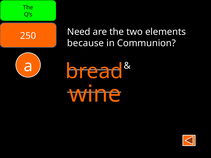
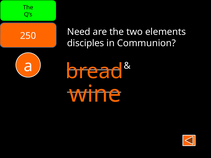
because: because -> disciples (86, 43)
